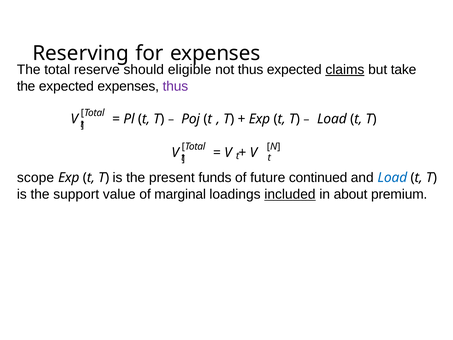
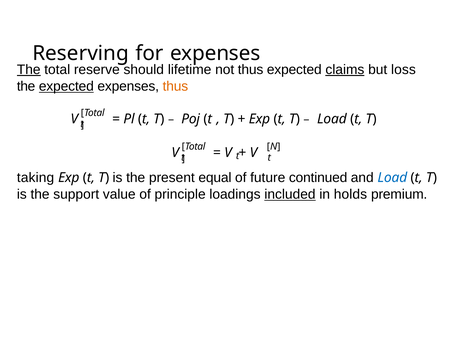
The underline: none -> present (29, 70)
eligible: eligible -> lifetime (190, 70)
take: take -> loss (403, 70)
expected underline: none -> present (66, 86)
thus colour: purple -> orange (175, 86)
scope: scope -> taking (36, 178)
funds: funds -> equal (215, 178)
marginal: marginal -> principle (180, 194)
about: about -> holds (350, 194)
